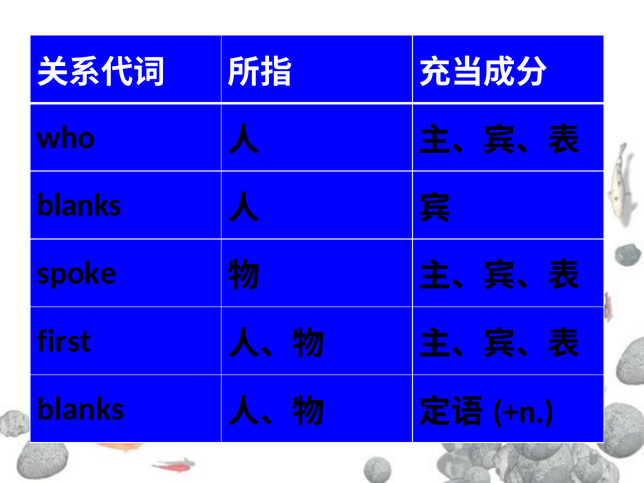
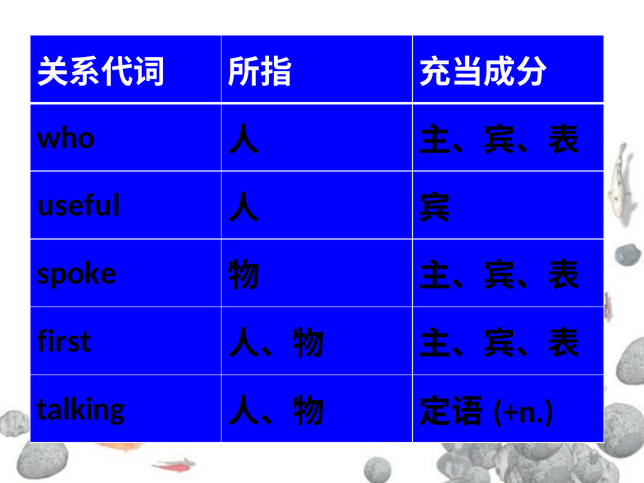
blanks: blanks -> useful (79, 205)
blanks: blanks -> talking (81, 409)
